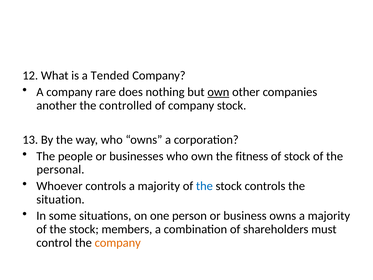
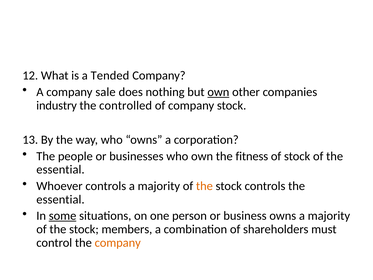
rare: rare -> sale (105, 92)
another: another -> industry (57, 105)
personal: personal -> essential (60, 169)
the colour: blue -> orange (204, 186)
situation: situation -> essential (60, 199)
some underline: none -> present (63, 216)
